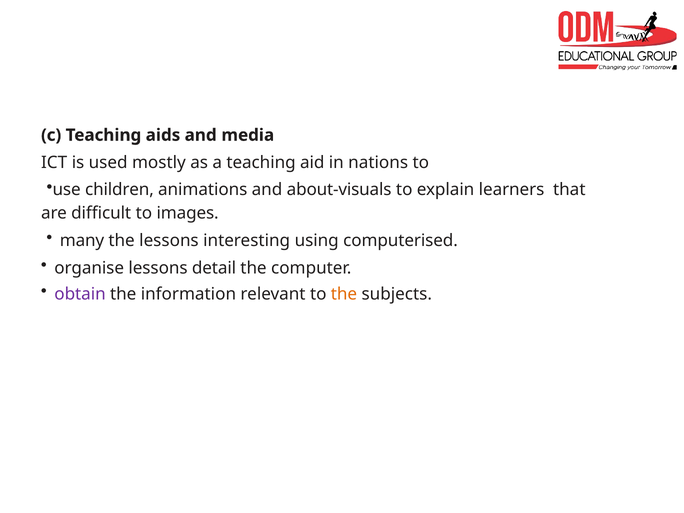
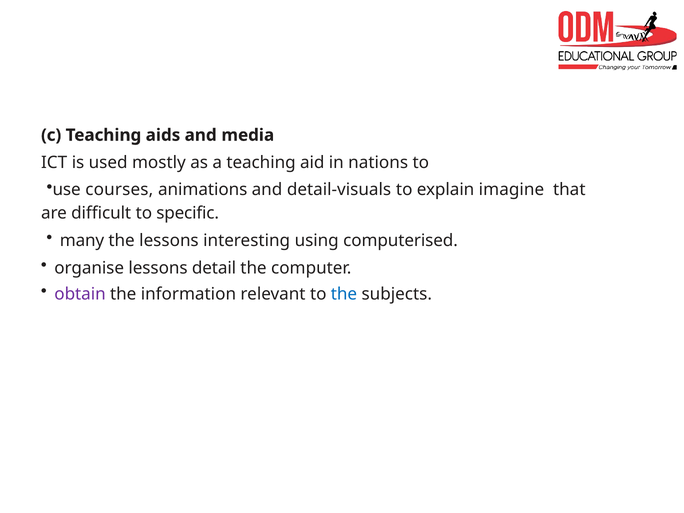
children: children -> courses (119, 190)
about-visuals: about-visuals -> detail-visuals (339, 190)
learners: learners -> imagine (511, 190)
images: images -> specific (188, 213)
the colour: orange -> blue (344, 294)
